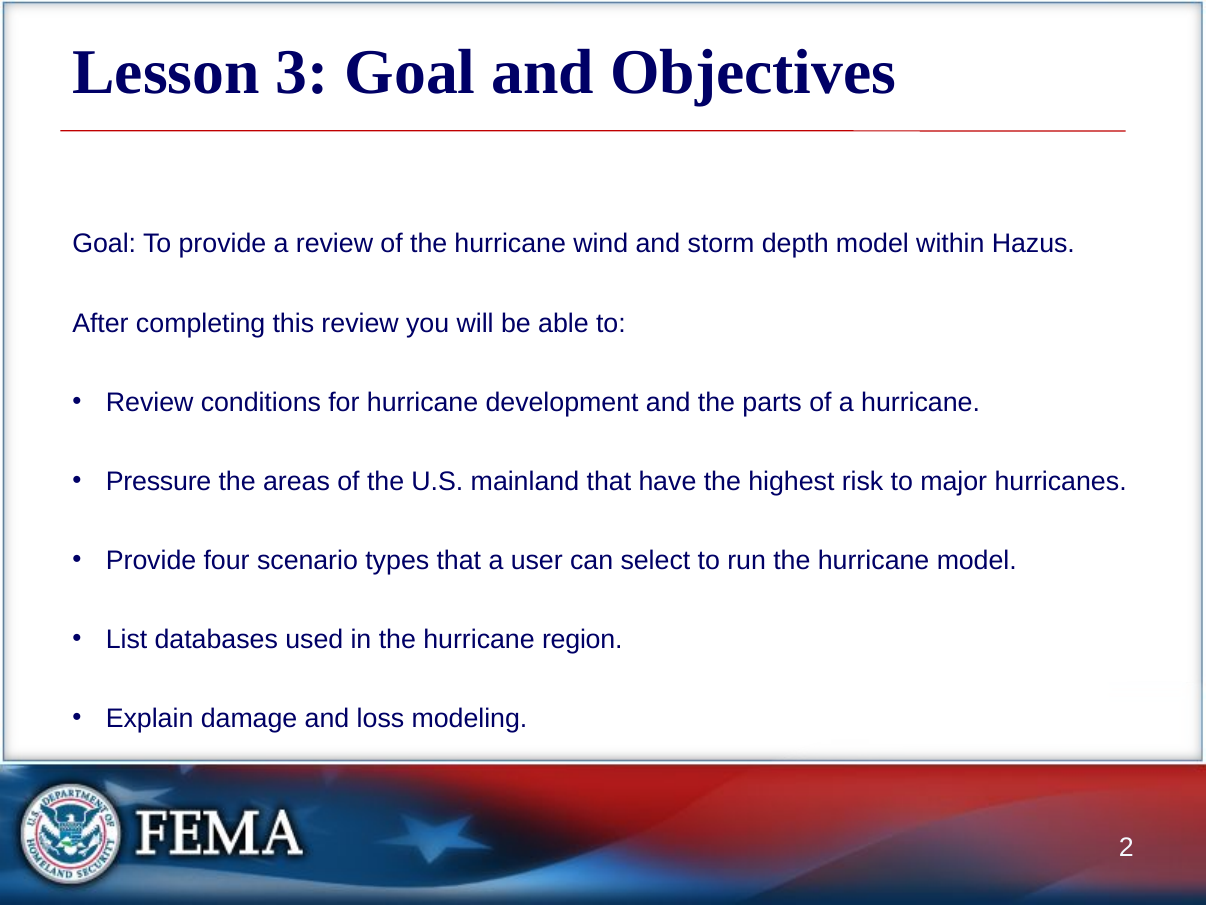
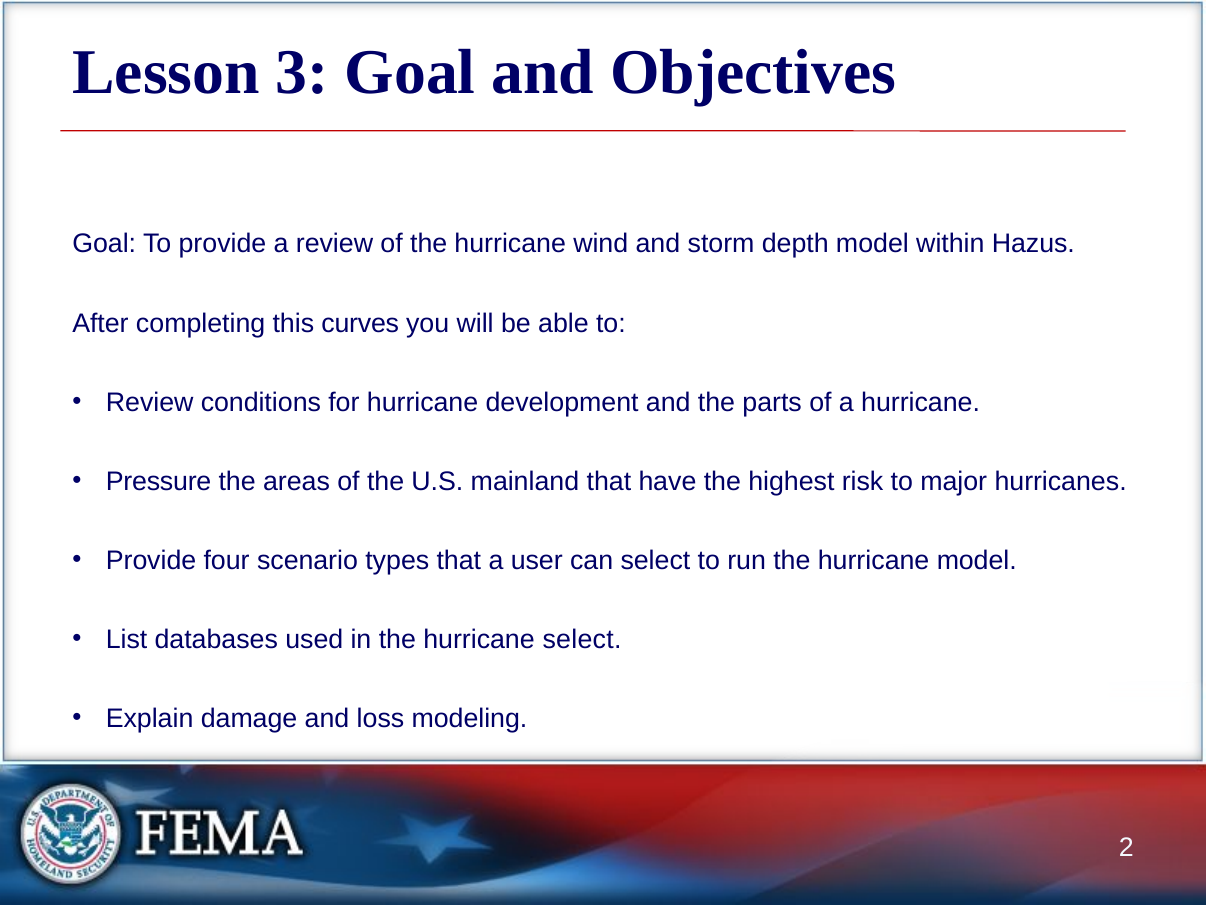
this review: review -> curves (360, 323)
hurricane region: region -> select (582, 639)
